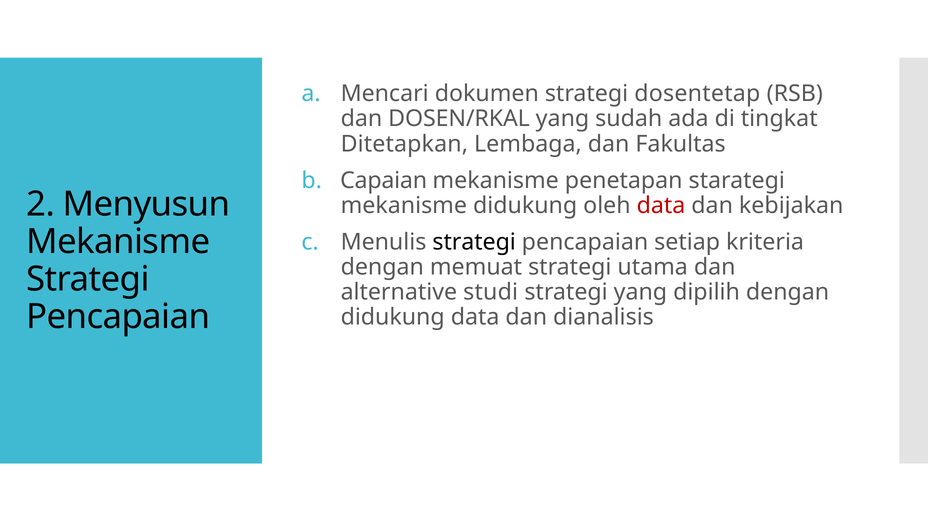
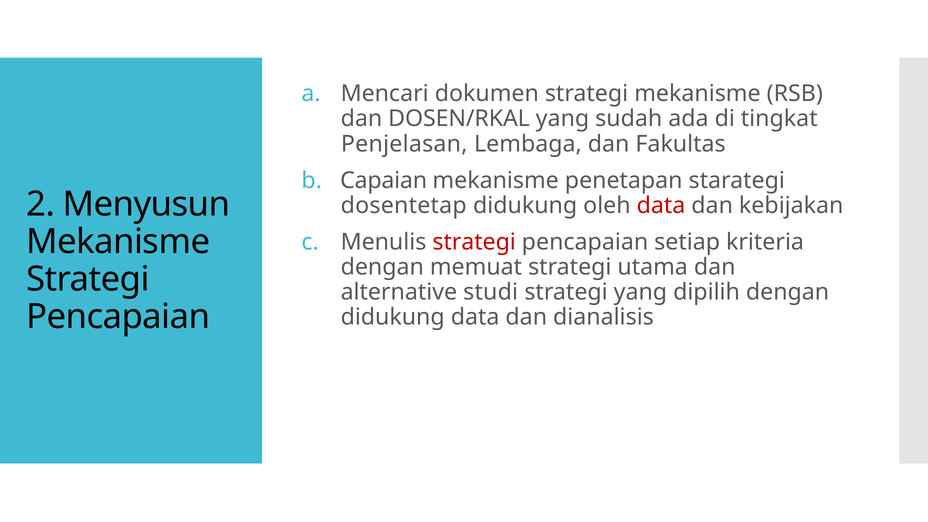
strategi dosentetap: dosentetap -> mekanisme (697, 94)
Ditetapkan: Ditetapkan -> Penjelasan (404, 144)
mekanisme: mekanisme -> dosentetap (404, 206)
strategi colour: black -> red (474, 242)
